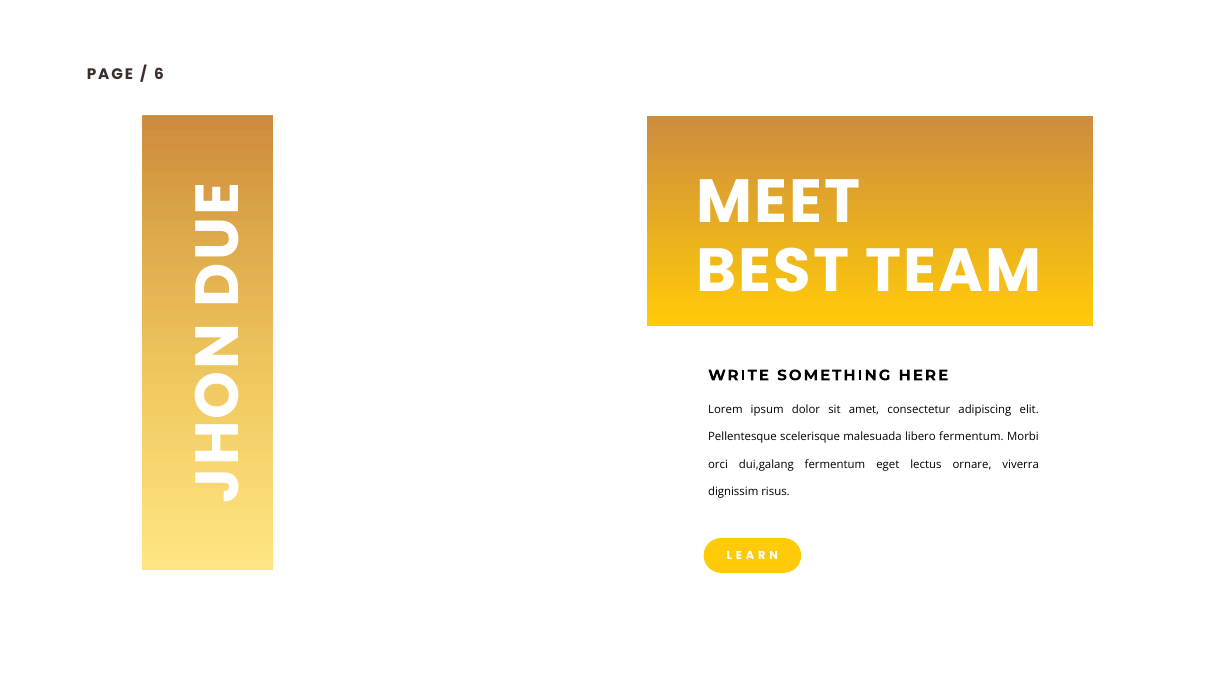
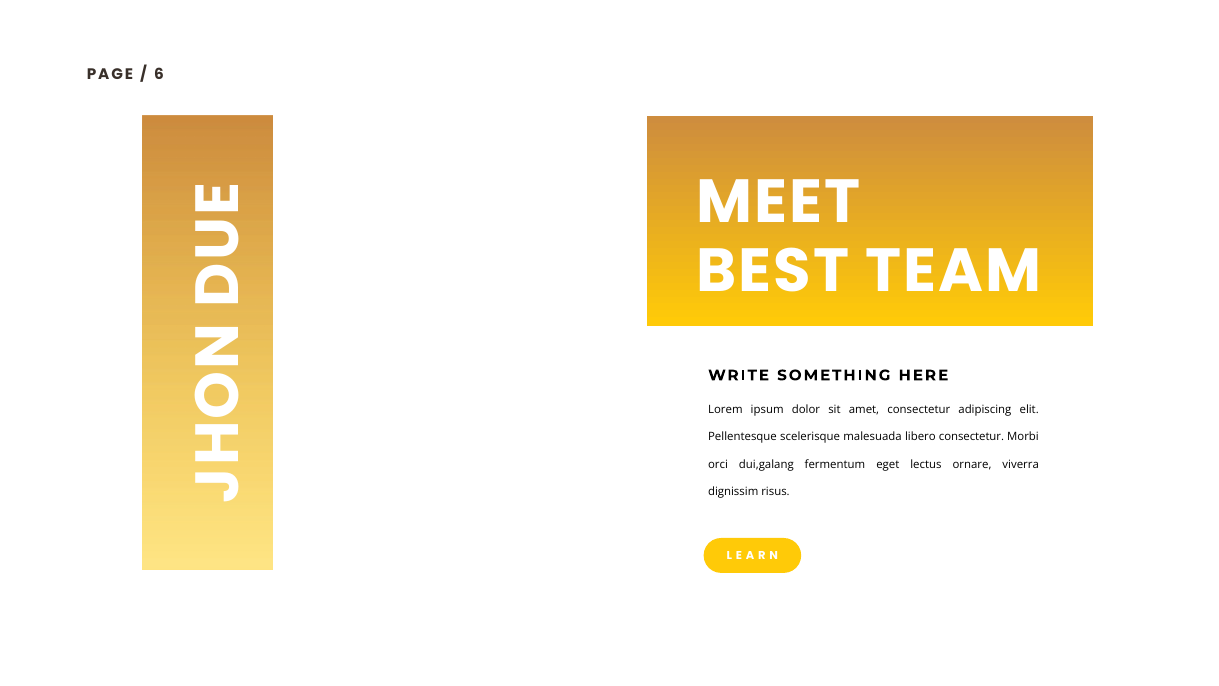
libero fermentum: fermentum -> consectetur (971, 437)
